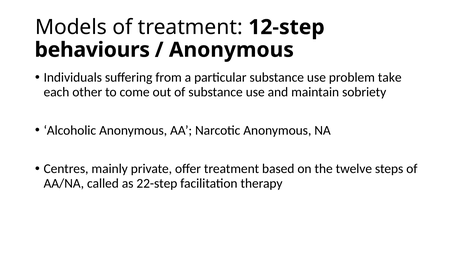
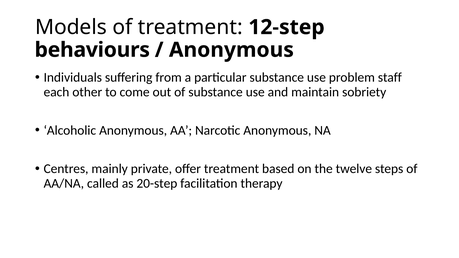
take: take -> staff (390, 78)
22-step: 22-step -> 20-step (157, 183)
